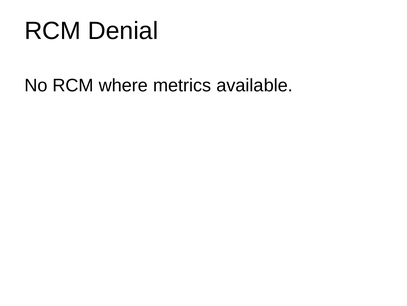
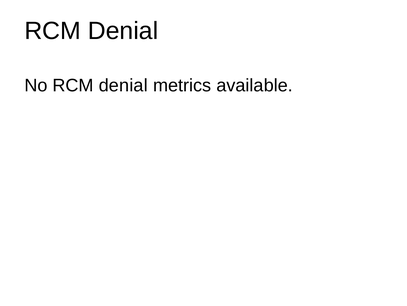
No RCM where: where -> denial (123, 85)
